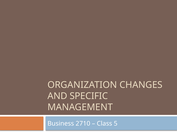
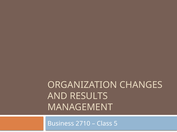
SPECIFIC: SPECIFIC -> RESULTS (89, 97)
